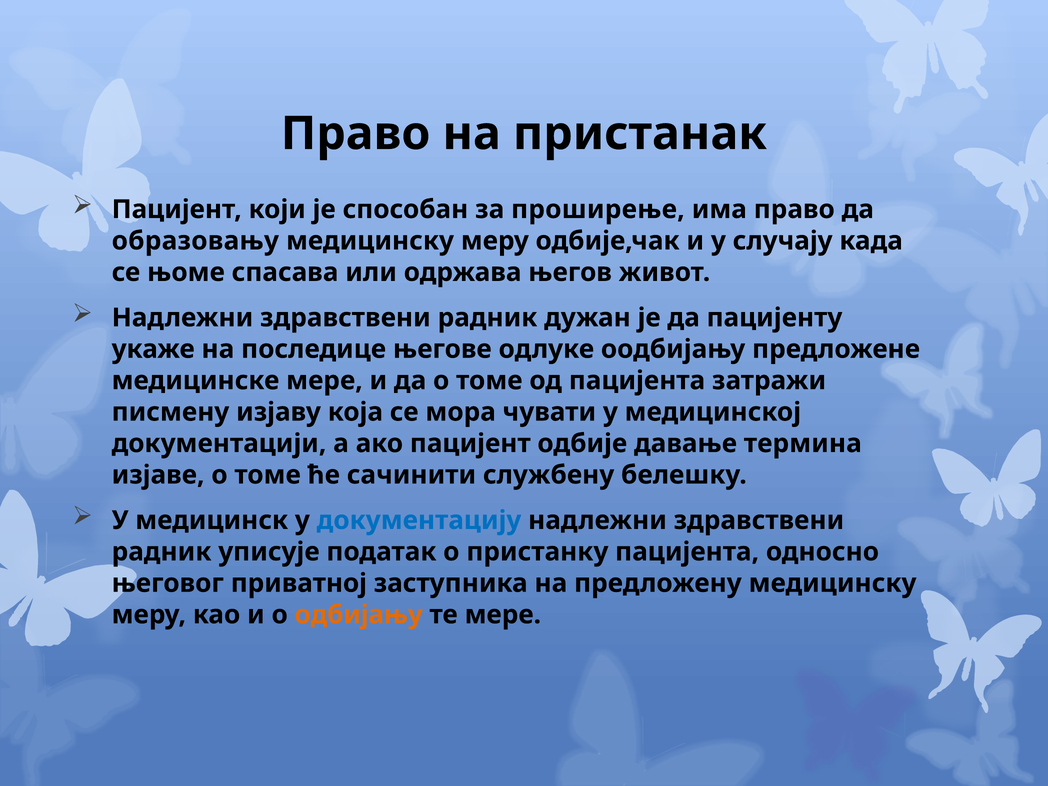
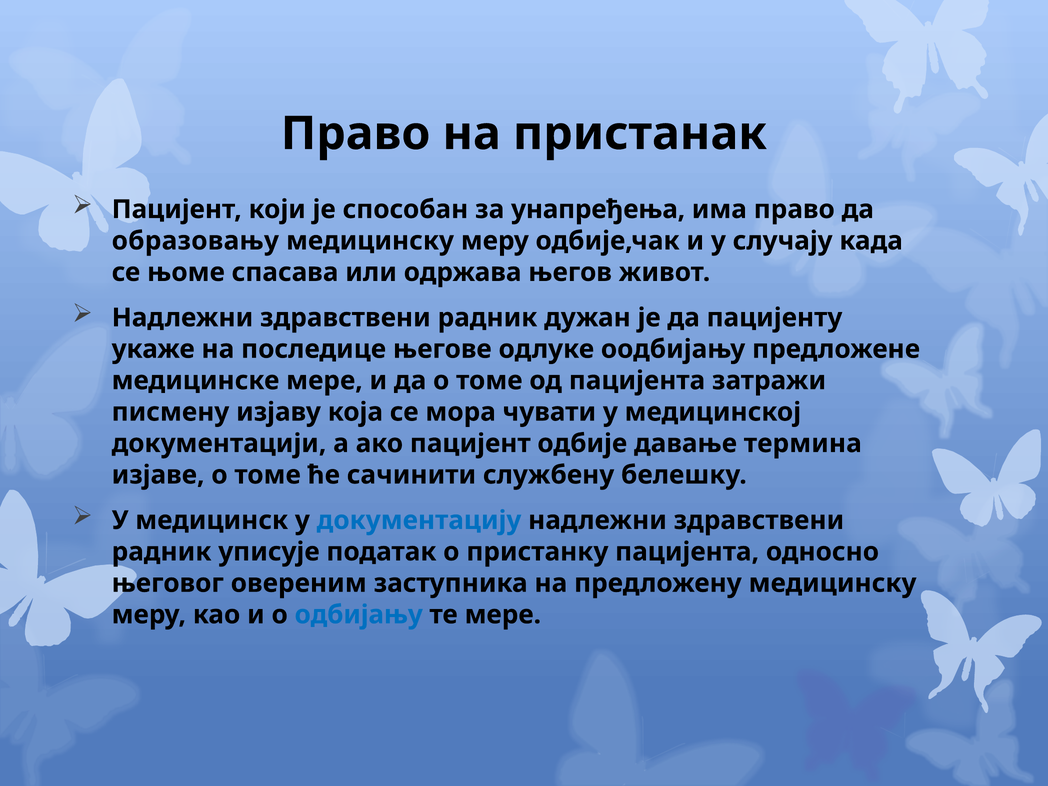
проширење: проширење -> унапређења (598, 209)
приватној: приватној -> овереним (299, 583)
одбијању colour: orange -> blue (359, 615)
